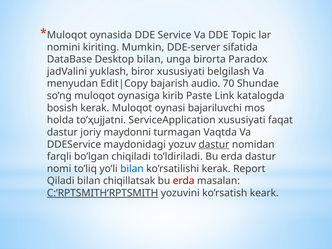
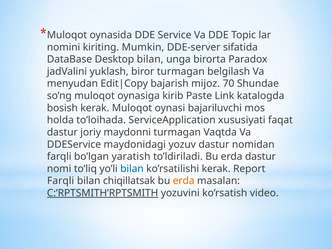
biror xususiyati: xususiyati -> turmagan (181, 71)
audio: audio -> mijoz (206, 84)
to’ҳujjatni: to’ҳujjatni -> to’loihada (101, 120)
dastur underline: present -> none (214, 144)
chiqiladi: chiqiladi -> yaratish (131, 157)
Qiladi: Qiladi -> Farqli (61, 181)
erda colour: red -> orange (184, 181)
keark: keark -> video (264, 193)
